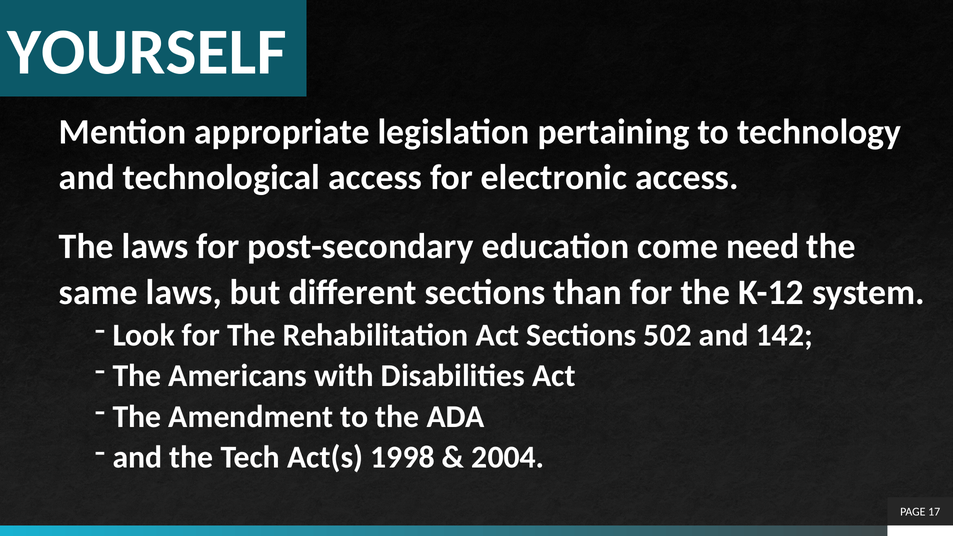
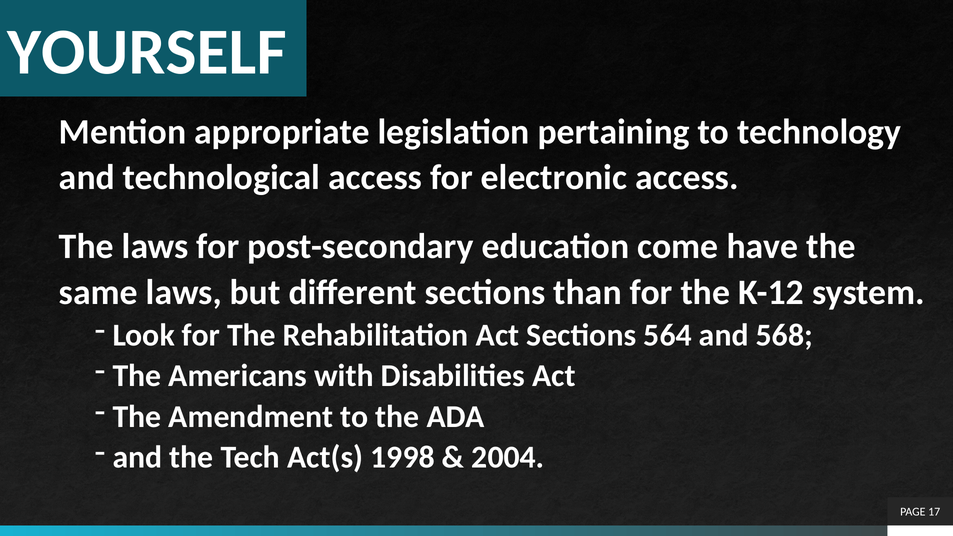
need: need -> have (762, 246)
502: 502 -> 564 (668, 335)
142: 142 -> 568 (784, 335)
